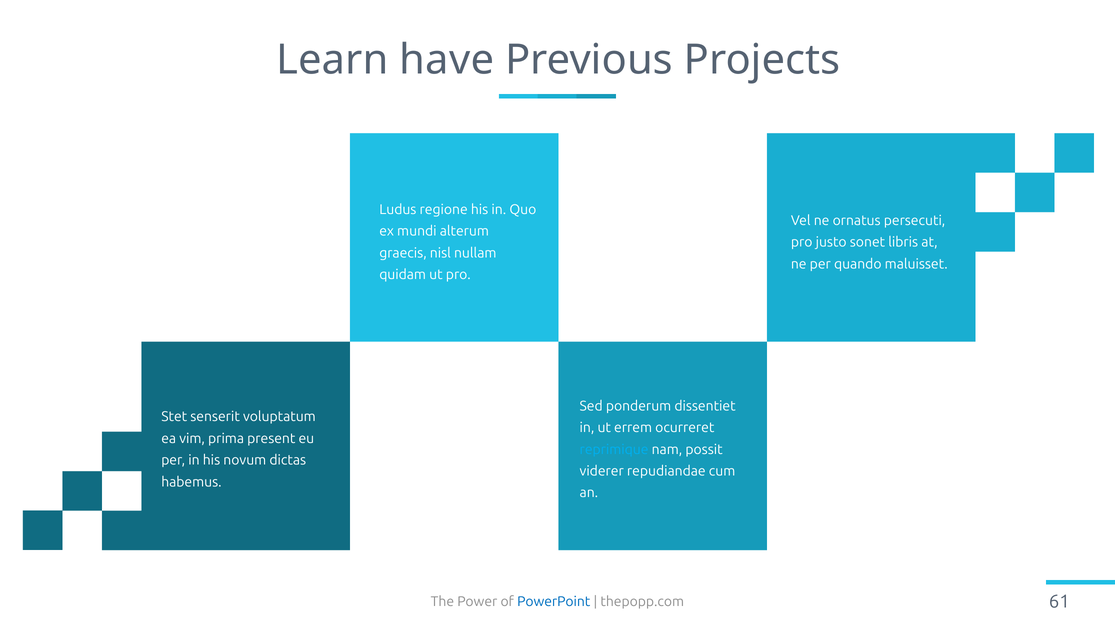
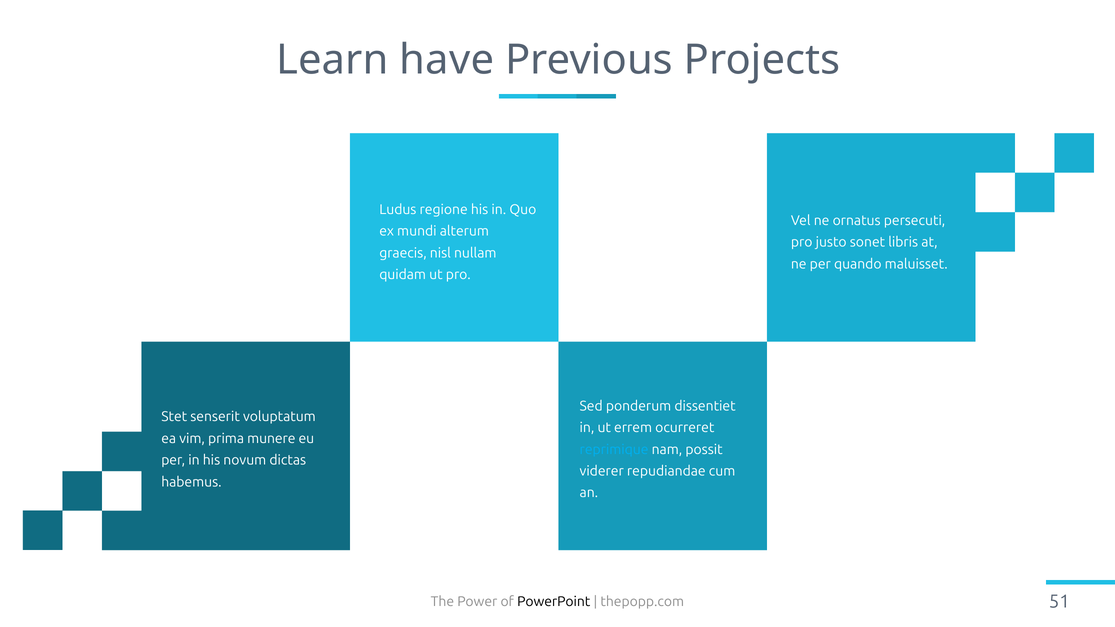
present: present -> munere (271, 439)
PowerPoint colour: blue -> black (554, 602)
61: 61 -> 51 (1059, 601)
